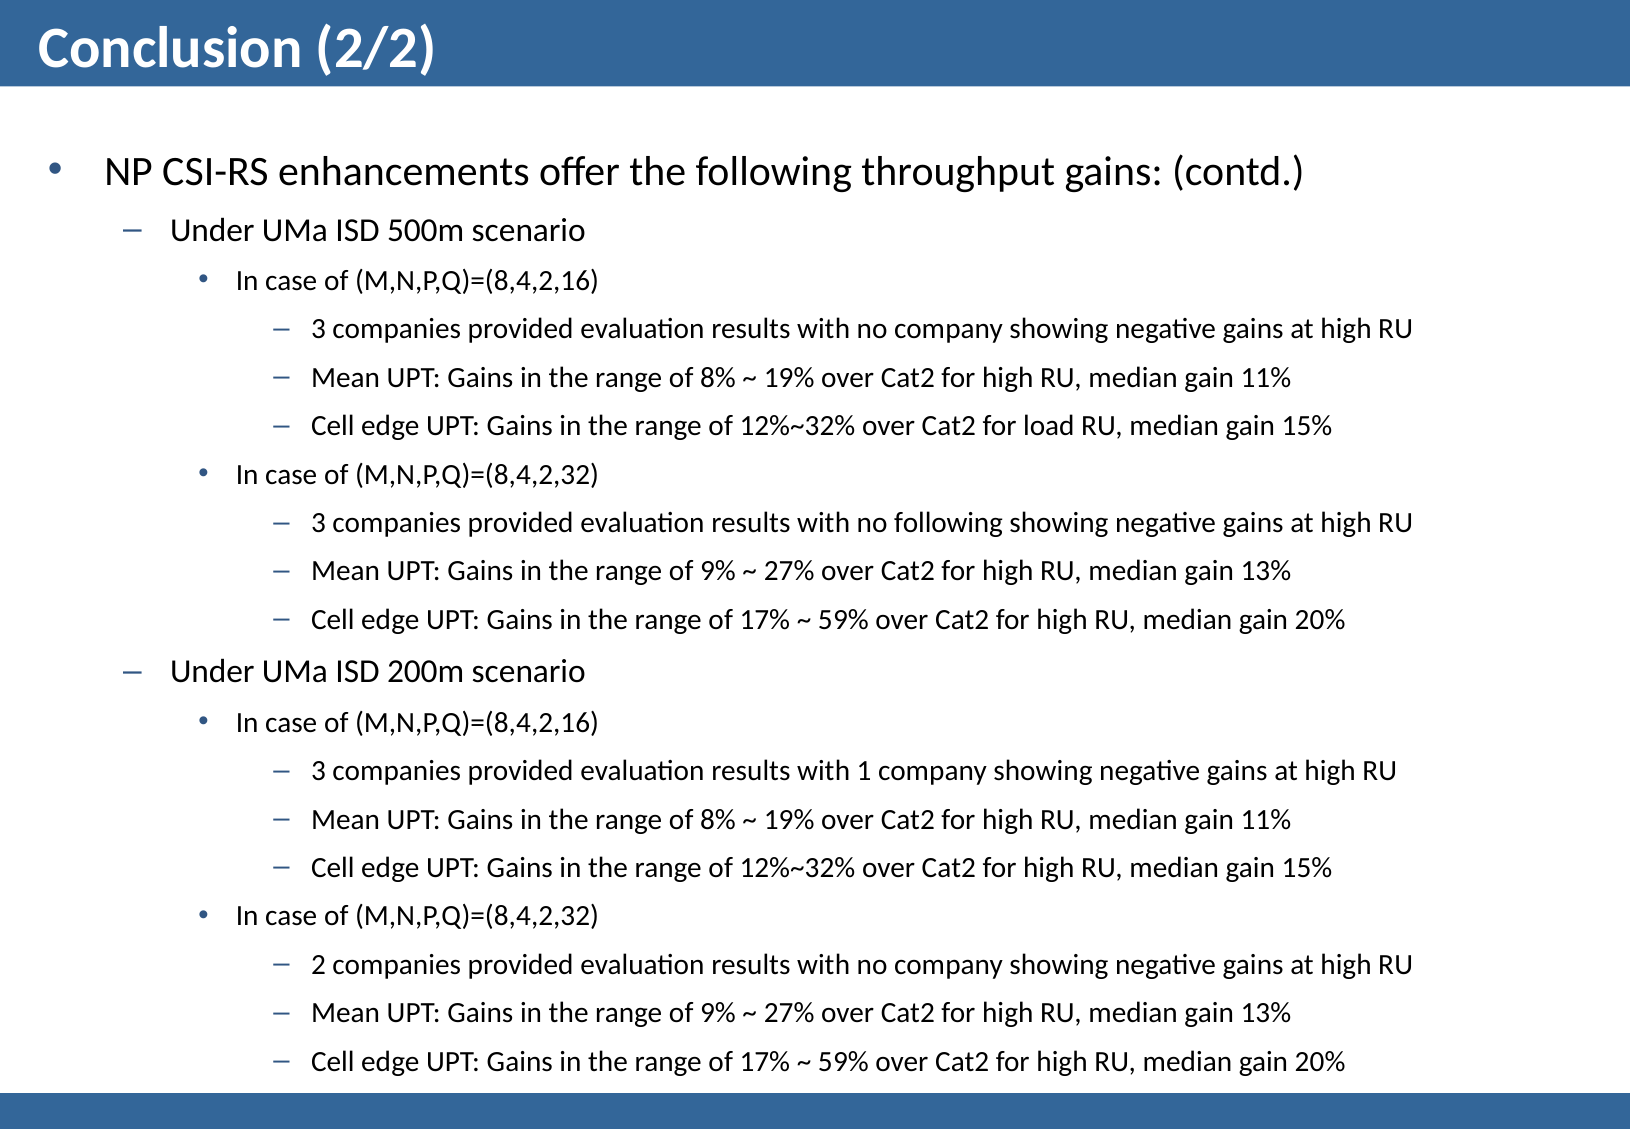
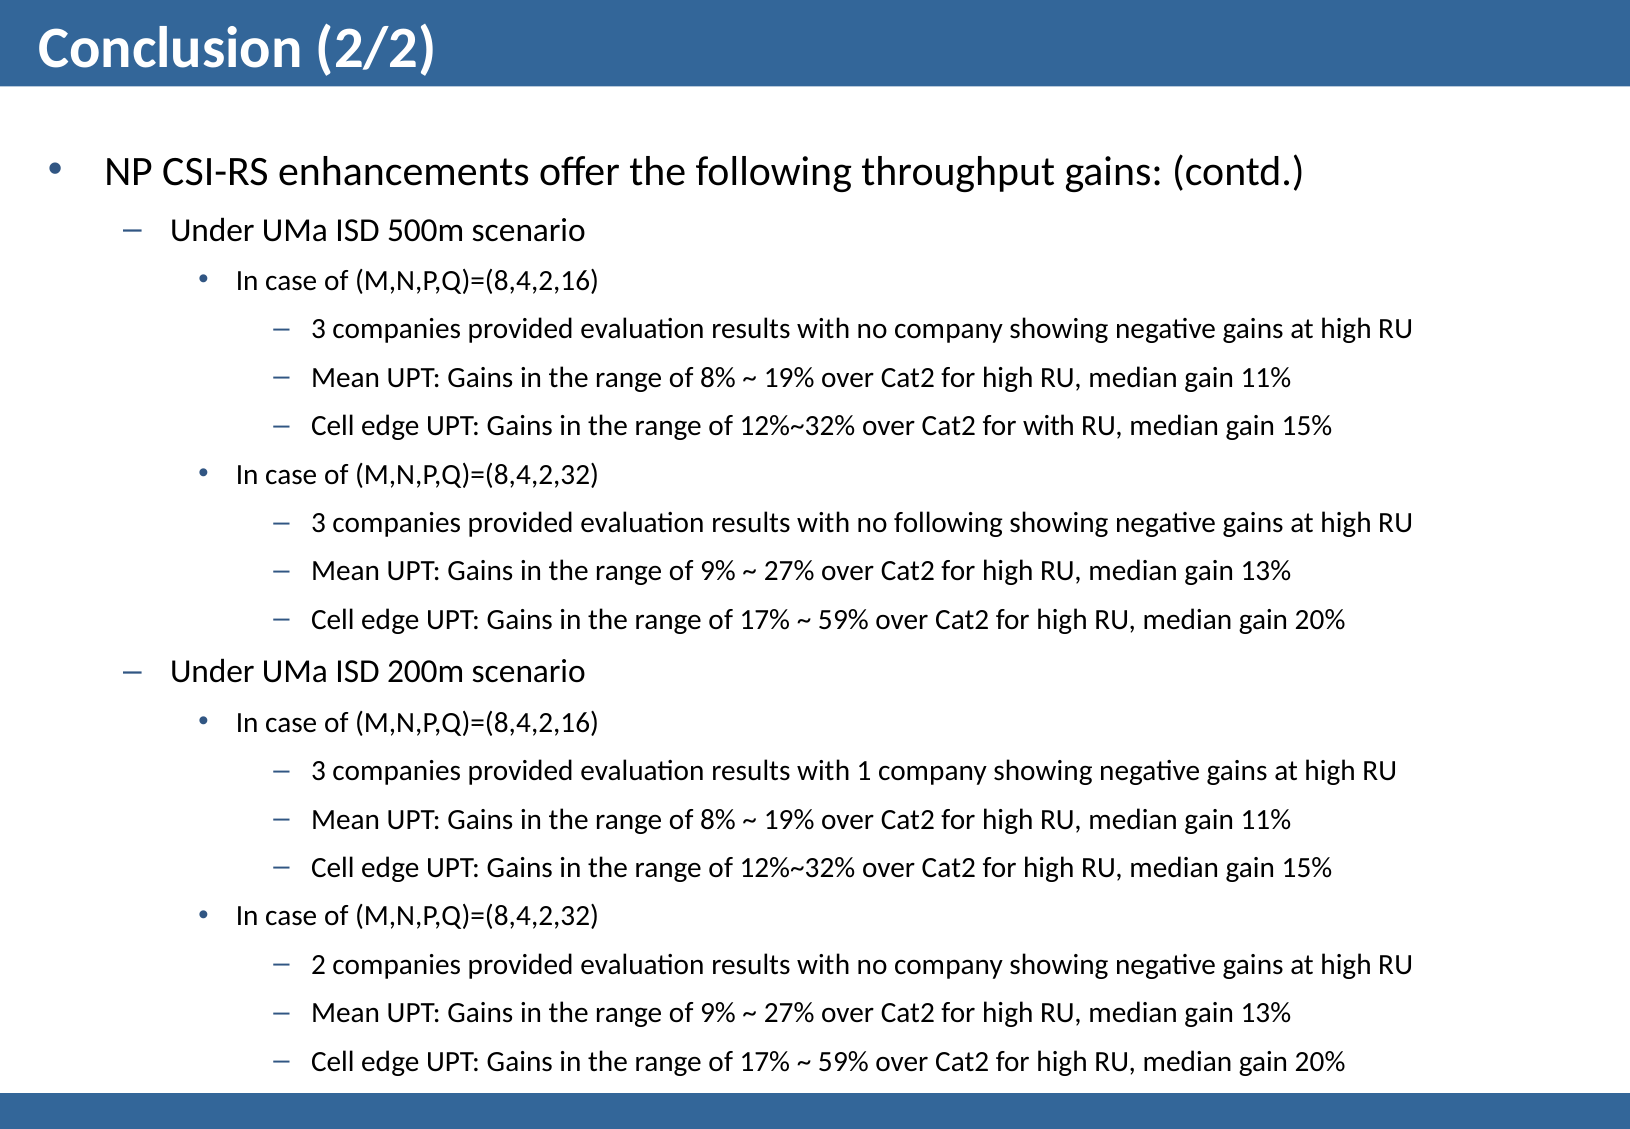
for load: load -> with (1049, 426)
